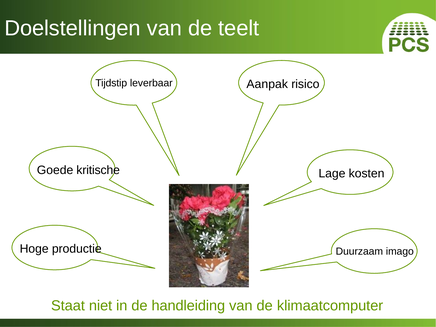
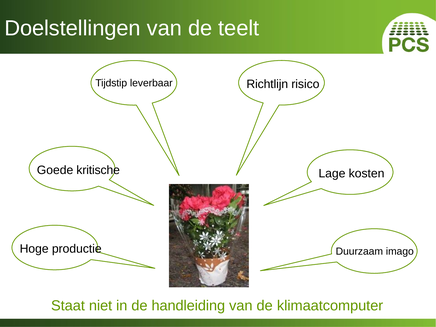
Aanpak: Aanpak -> Richtlijn (267, 84)
